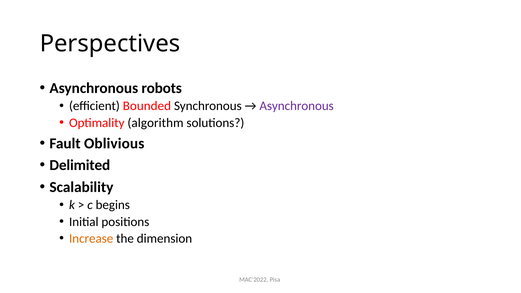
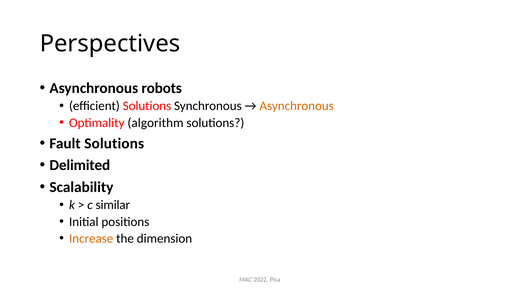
efficient Bounded: Bounded -> Solutions (147, 106)
Asynchronous colour: purple -> orange (297, 106)
Fault Oblivious: Oblivious -> Solutions (114, 143)
begins: begins -> similar (113, 205)
